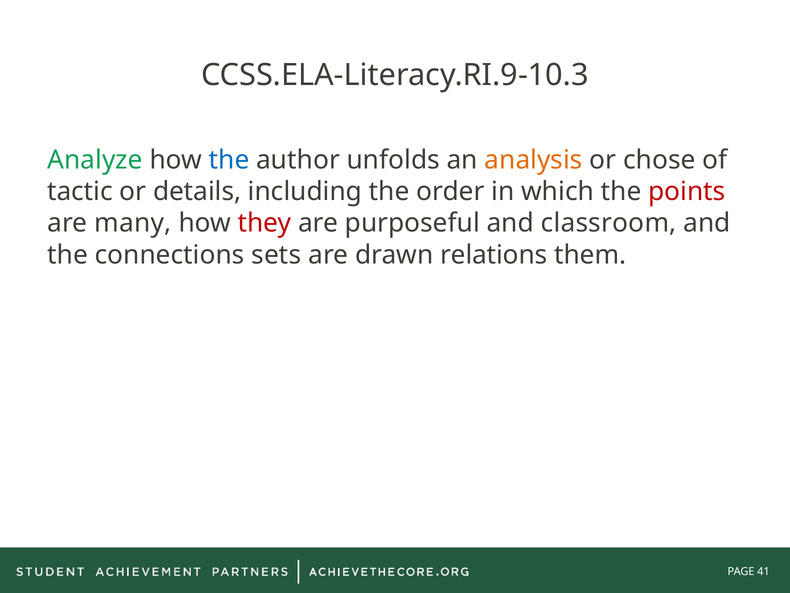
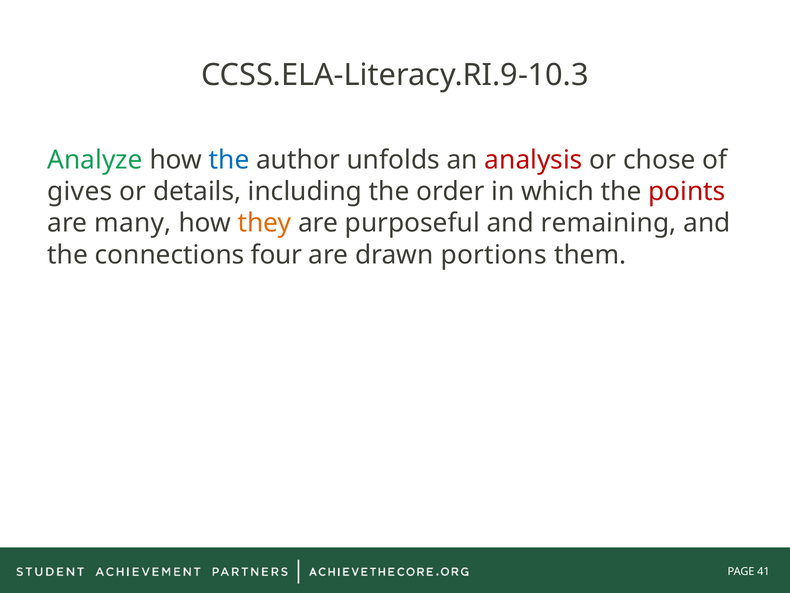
analysis colour: orange -> red (533, 160)
tactic: tactic -> gives (80, 191)
they colour: red -> orange (265, 223)
classroom: classroom -> remaining (609, 223)
sets: sets -> four (276, 255)
relations: relations -> portions (494, 255)
